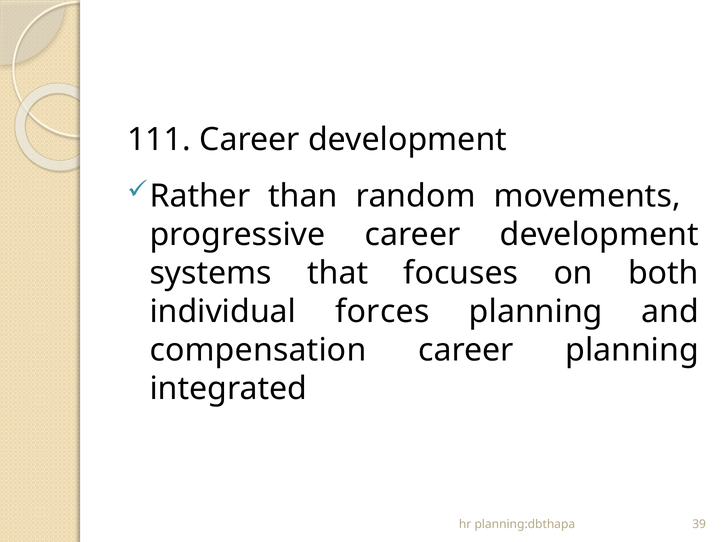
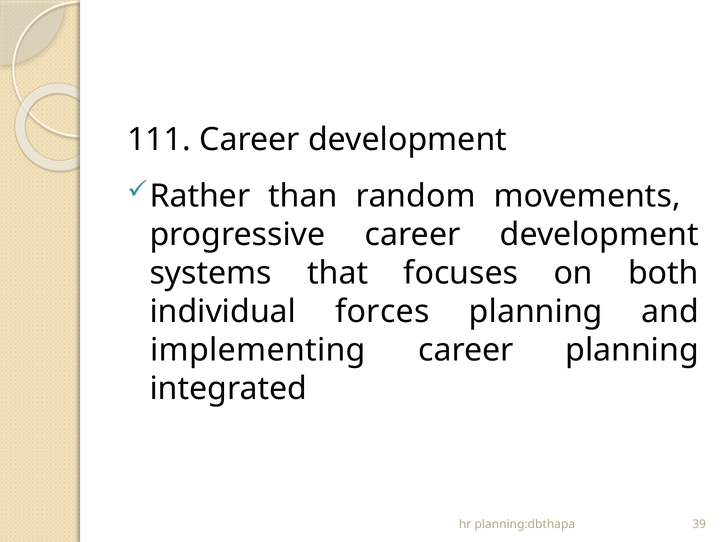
compensation: compensation -> implementing (258, 350)
